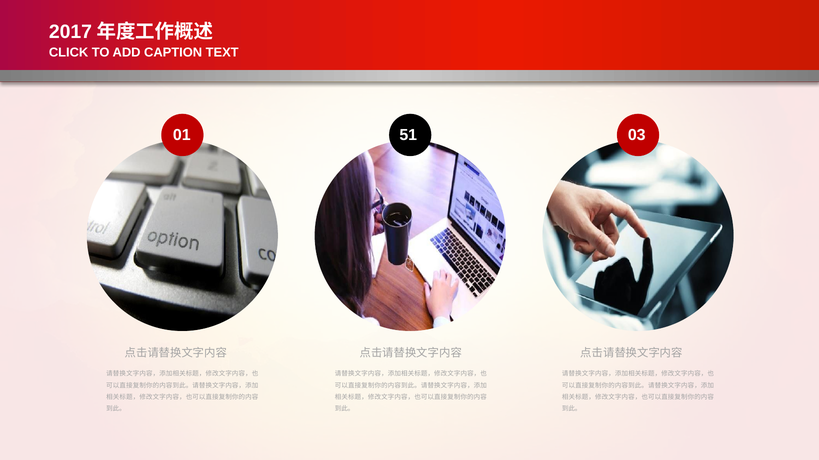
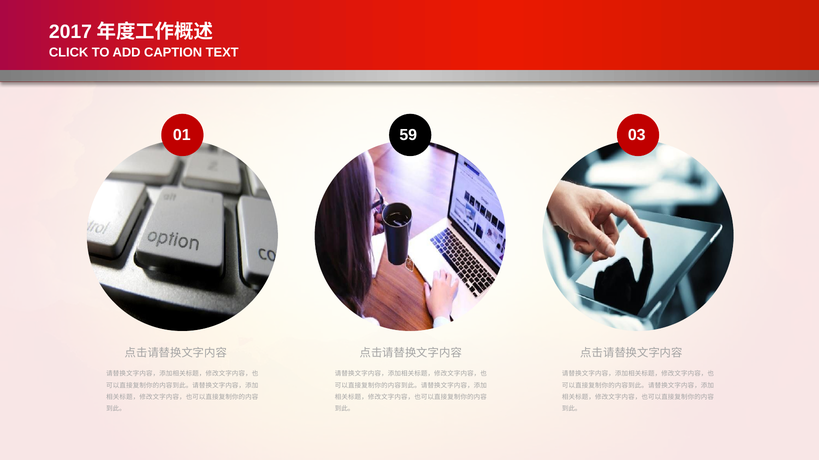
51: 51 -> 59 (408, 135)
